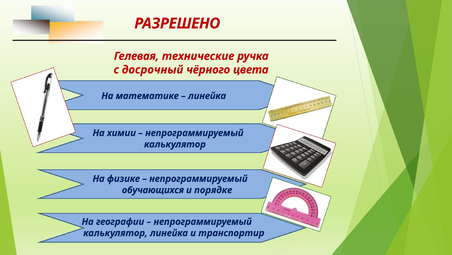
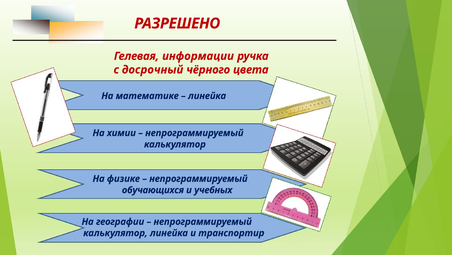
технические: технические -> информации (198, 56)
порядке: порядке -> учебных (213, 190)
